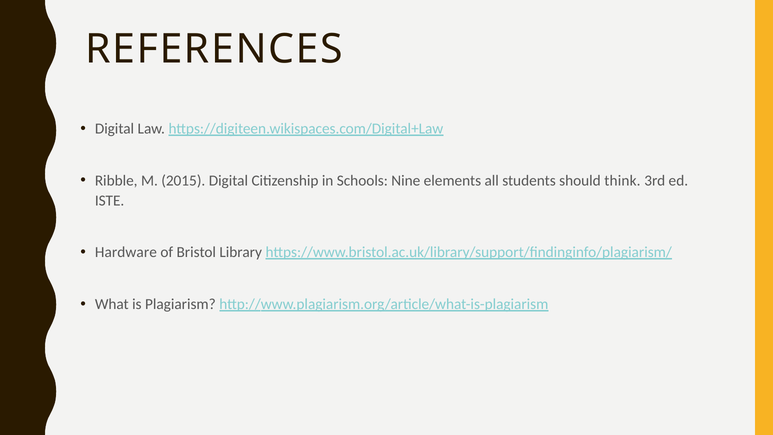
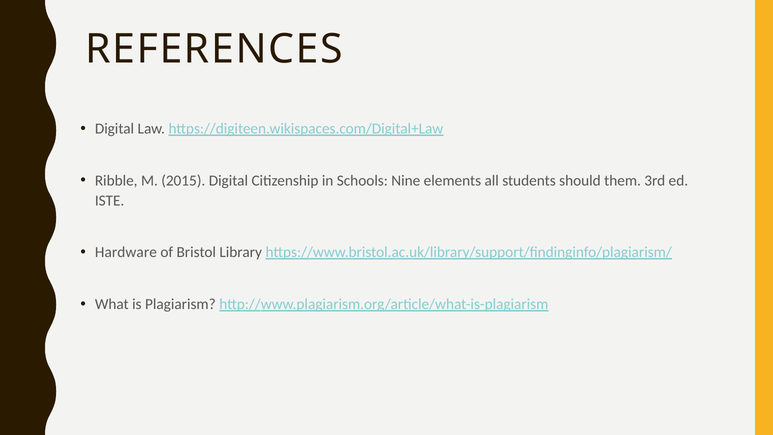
think: think -> them (623, 180)
